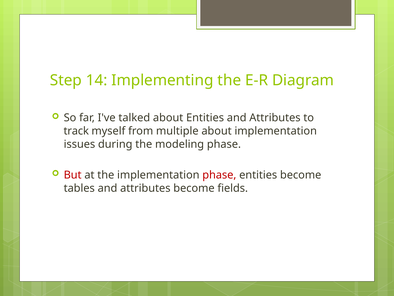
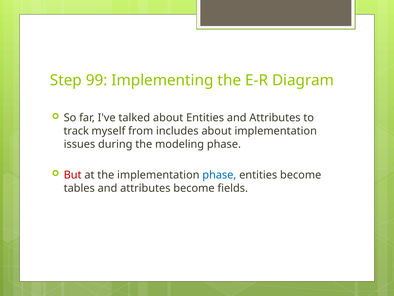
14: 14 -> 99 (97, 80)
multiple: multiple -> includes (177, 131)
phase colour: red -> blue (219, 175)
